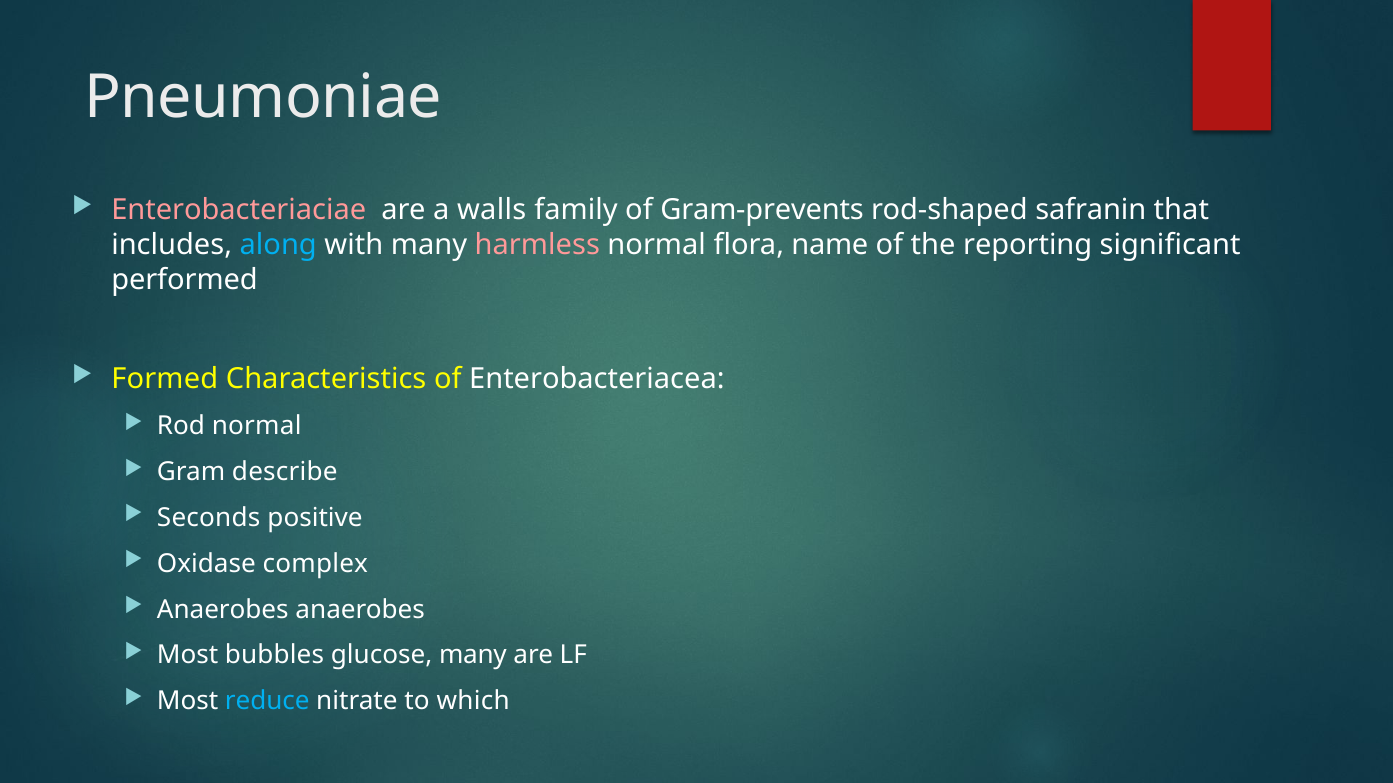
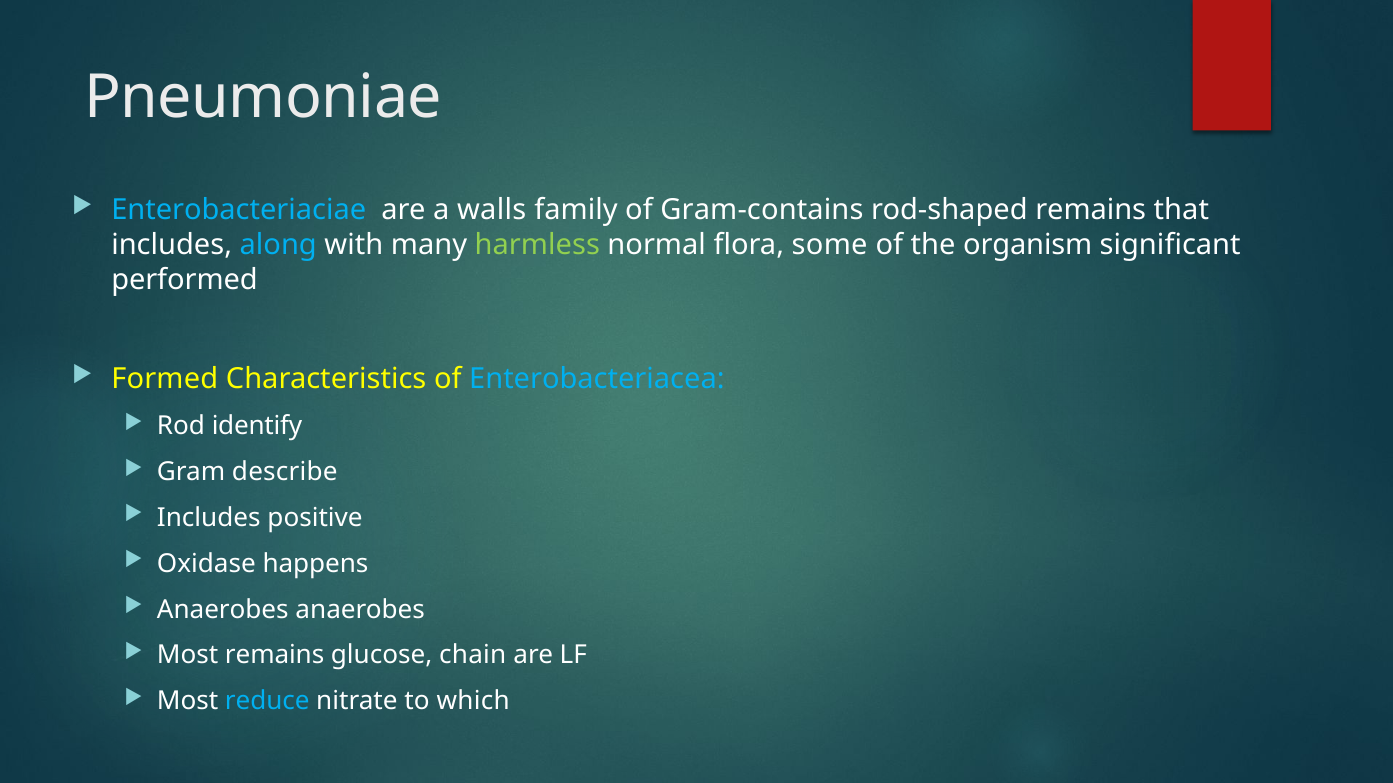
Enterobacteriaciae colour: pink -> light blue (239, 210)
Gram-prevents: Gram-prevents -> Gram-contains (762, 210)
rod-shaped safranin: safranin -> remains (1091, 210)
harmless colour: pink -> light green (537, 245)
name: name -> some (830, 245)
reporting: reporting -> organism (1028, 245)
Enterobacteriacea colour: white -> light blue (597, 379)
Rod normal: normal -> identify (257, 426)
Seconds: Seconds -> Includes (209, 518)
complex: complex -> happens (315, 564)
Most bubbles: bubbles -> remains (275, 656)
glucose many: many -> chain (473, 656)
